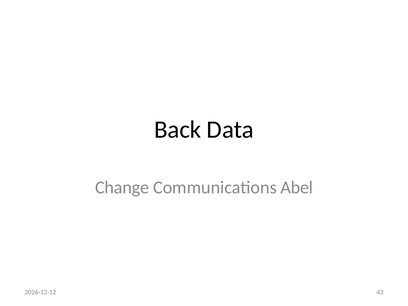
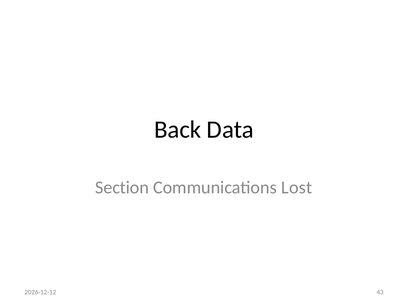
Change: Change -> Section (122, 188)
Abel: Abel -> Lost (297, 188)
